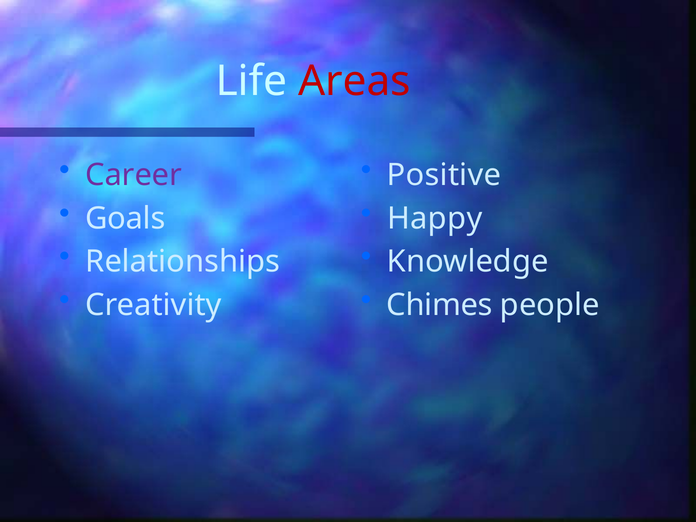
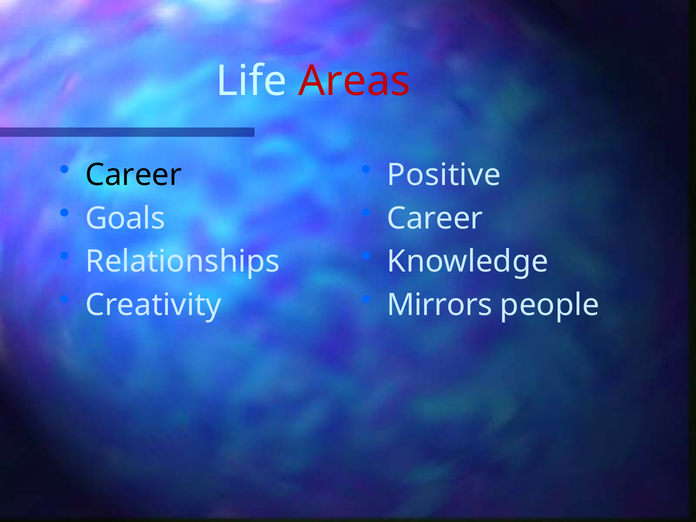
Career colour: purple -> black (134, 175)
Happy: Happy -> Career (435, 218)
Chimes: Chimes -> Mirrors (440, 305)
